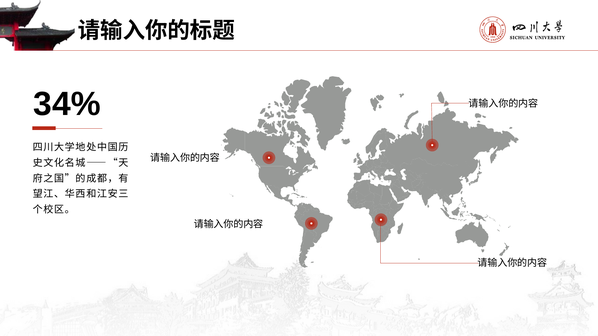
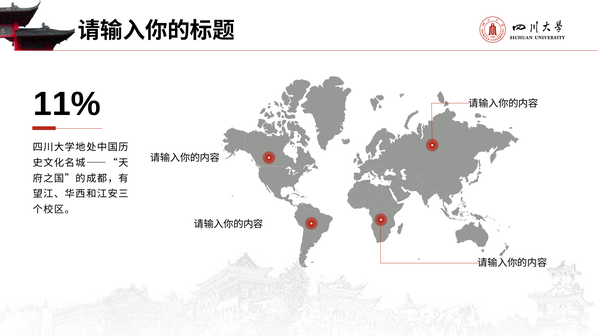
34%: 34% -> 11% (67, 104)
